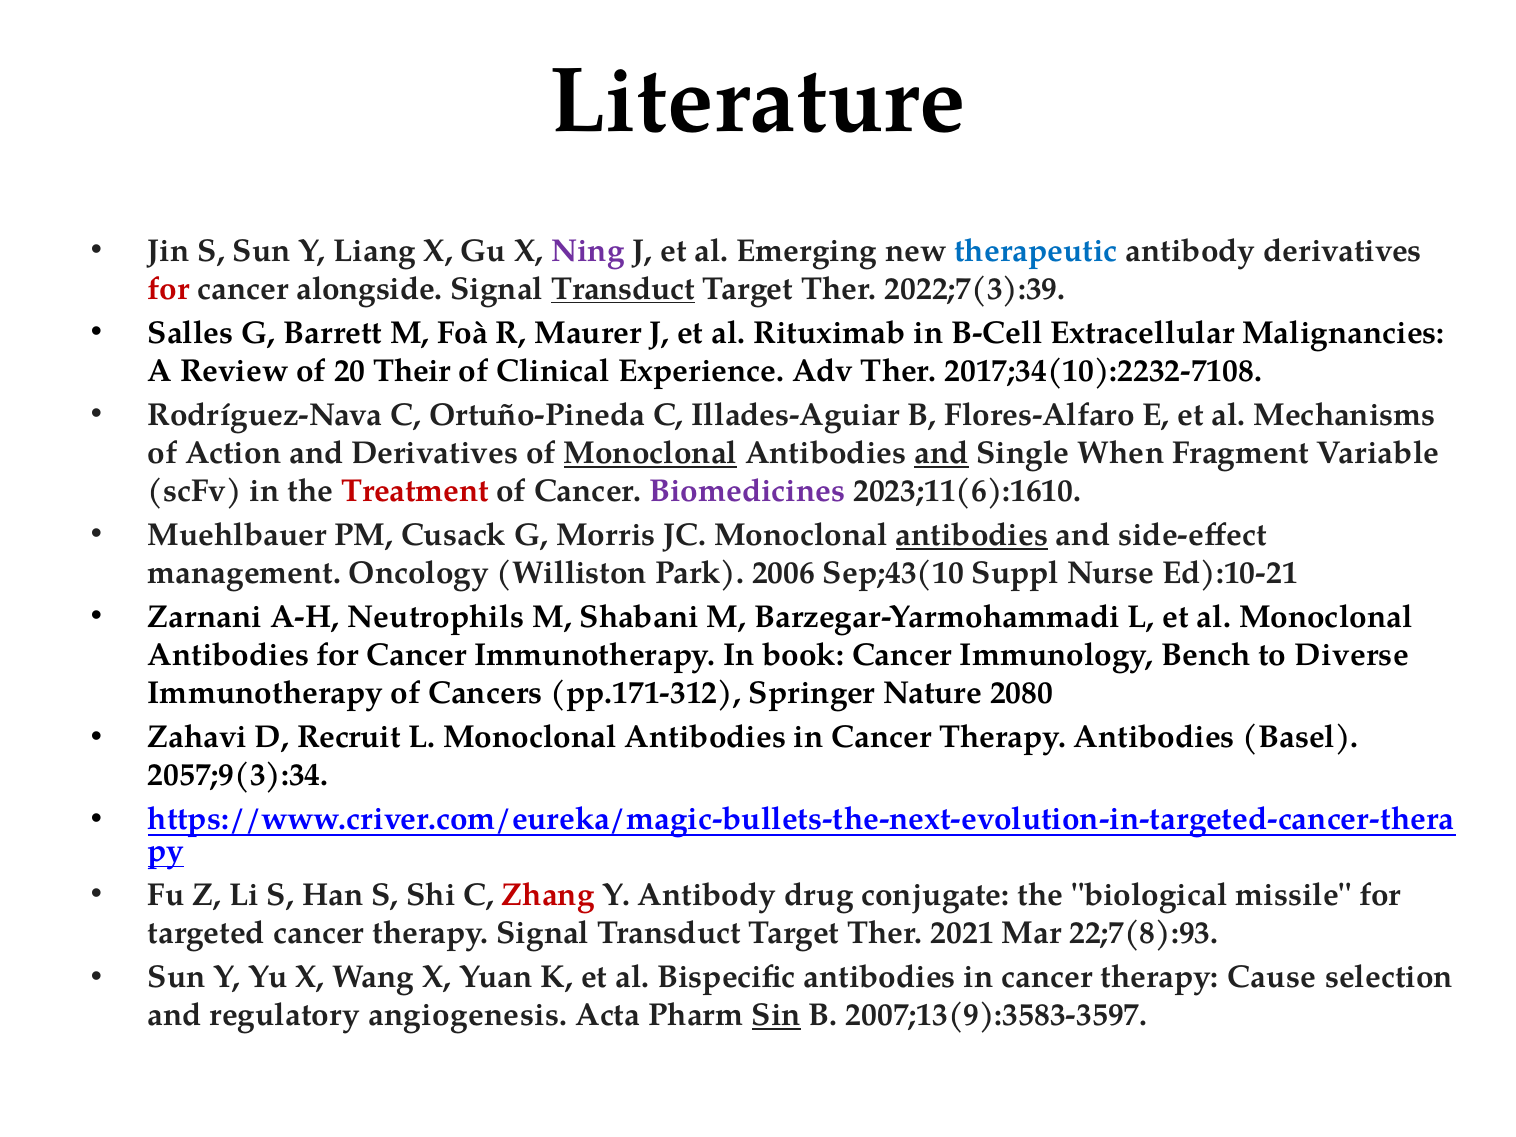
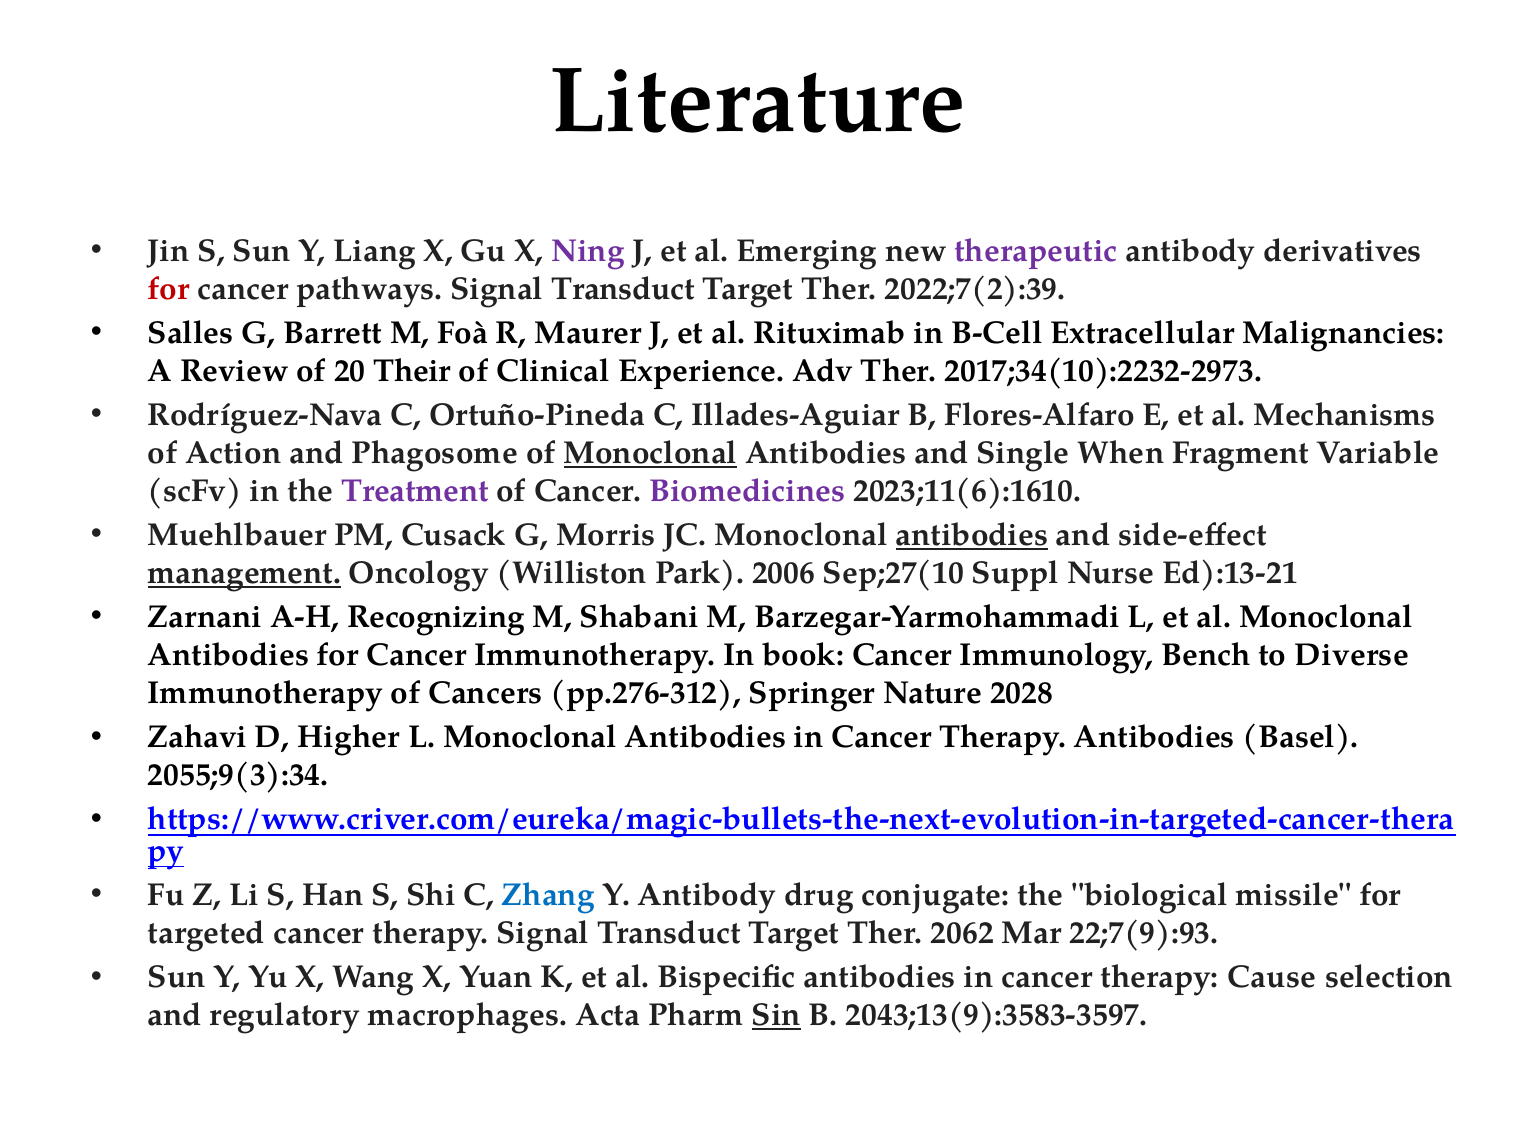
therapeutic colour: blue -> purple (1036, 251)
alongside: alongside -> pathways (370, 289)
Transduct underline: present -> none (623, 289)
2022;7(3):39: 2022;7(3):39 -> 2022;7(2):39 (975, 289)
2017;34(10):2232-7108: 2017;34(10):2232-7108 -> 2017;34(10):2232-2973 (1103, 371)
and Derivatives: Derivatives -> Phagosome (435, 453)
and underline: present -> none (941, 453)
Treatment colour: red -> purple (415, 491)
management underline: none -> present (244, 573)
Sep;43(10: Sep;43(10 -> Sep;27(10 (893, 573)
Ed):10-21: Ed):10-21 -> Ed):13-21 (1230, 573)
Neutrophils: Neutrophils -> Recognizing (436, 617)
pp.171-312: pp.171-312 -> pp.276-312 (646, 693)
2080: 2080 -> 2028 (1022, 693)
Recruit: Recruit -> Higher (349, 737)
2057;9(3):34: 2057;9(3):34 -> 2055;9(3):34 (238, 775)
Zhang colour: red -> blue (548, 895)
2021: 2021 -> 2062 (962, 933)
22;7(8):93: 22;7(8):93 -> 22;7(9):93 (1144, 933)
angiogenesis: angiogenesis -> macrophages (468, 1015)
2007;13(9):3583-3597: 2007;13(9):3583-3597 -> 2043;13(9):3583-3597 (997, 1015)
